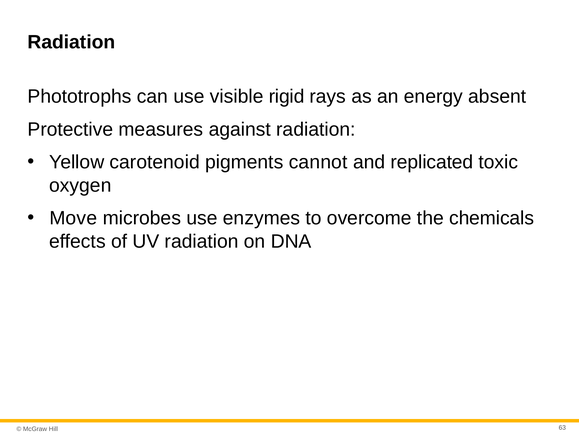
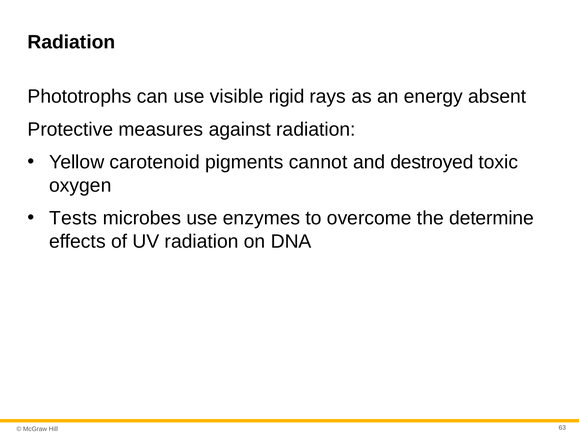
replicated: replicated -> destroyed (432, 162)
Move: Move -> Tests (73, 218)
chemicals: chemicals -> determine (492, 218)
